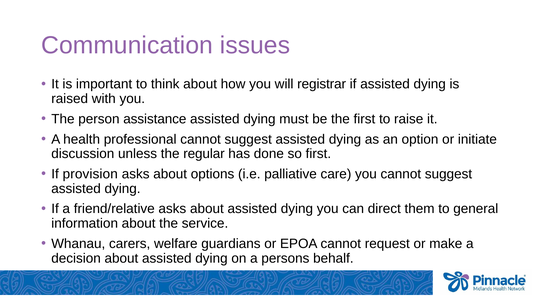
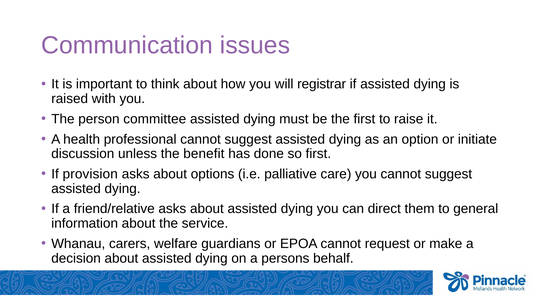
assistance: assistance -> committee (155, 119)
regular: regular -> benefit (204, 154)
